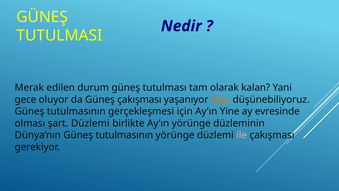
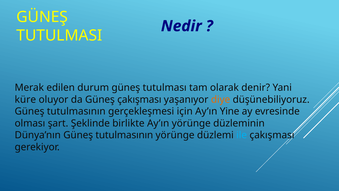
kalan: kalan -> denir (256, 88)
gece: gece -> küre (25, 99)
şart Düzlemi: Düzlemi -> Şeklinde (90, 123)
ile colour: pink -> light blue (242, 135)
